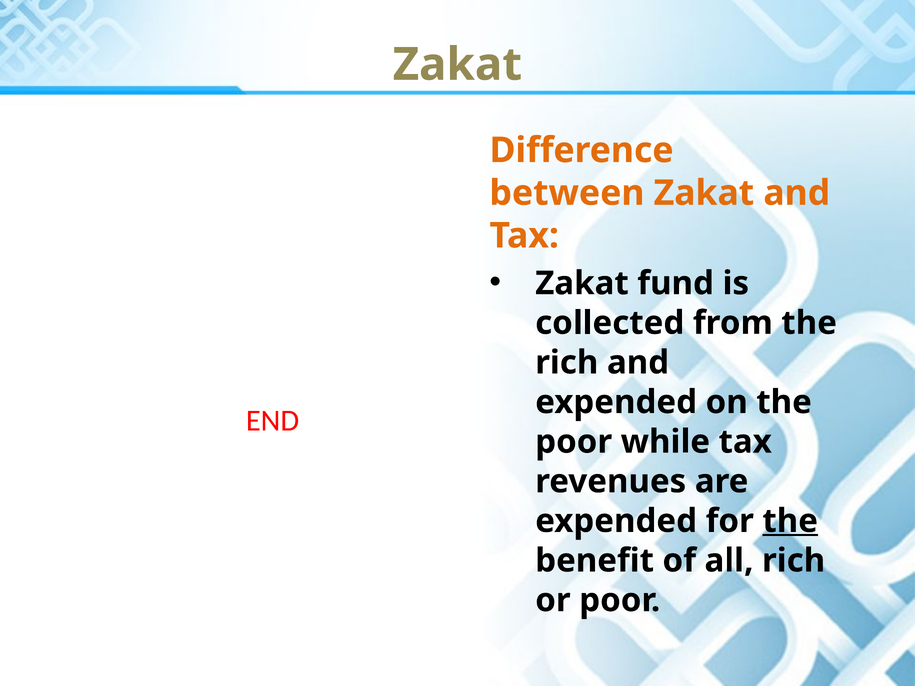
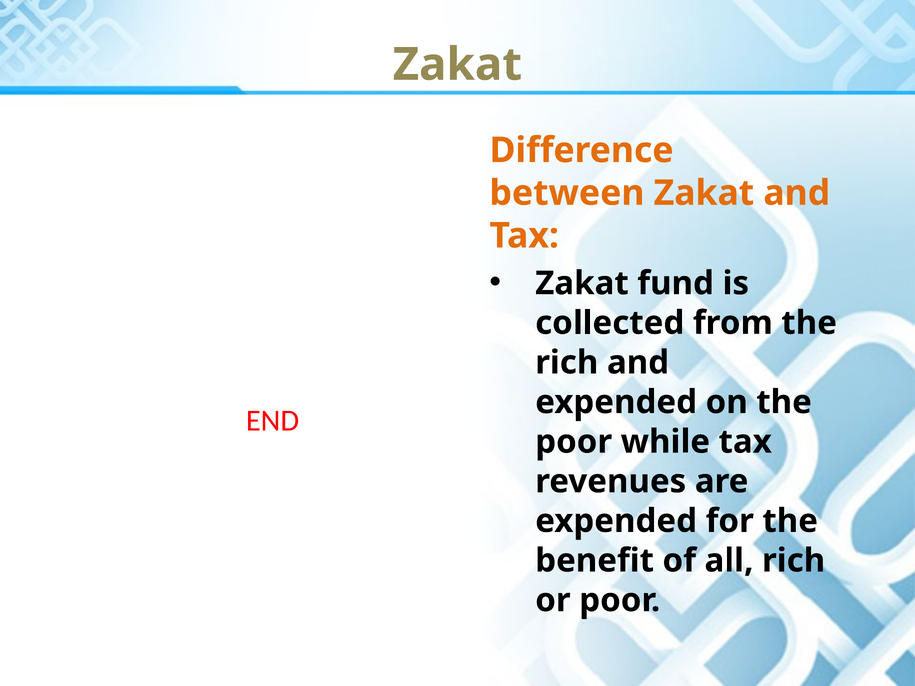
the underline: present -> none (790, 521)
